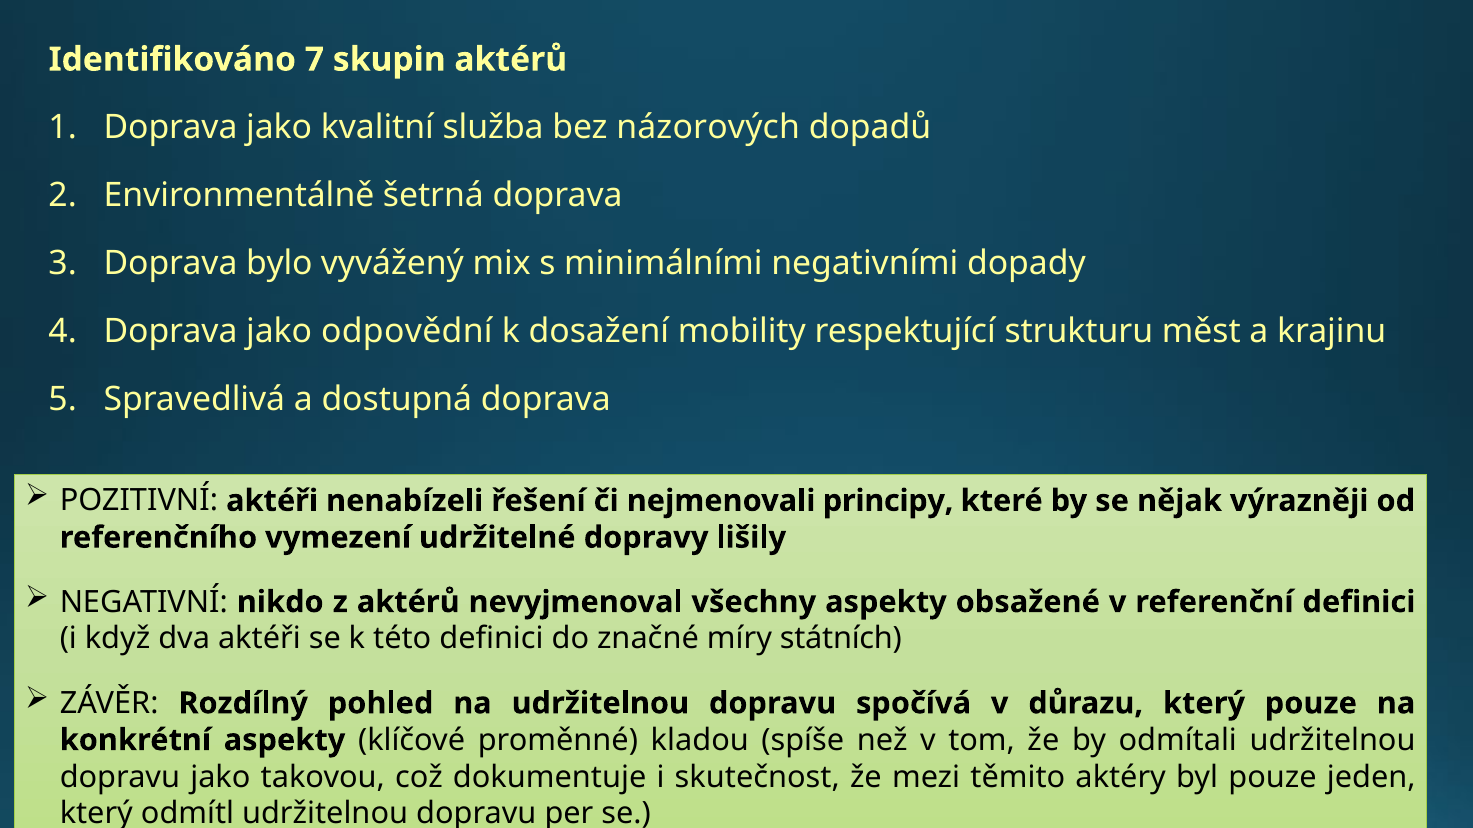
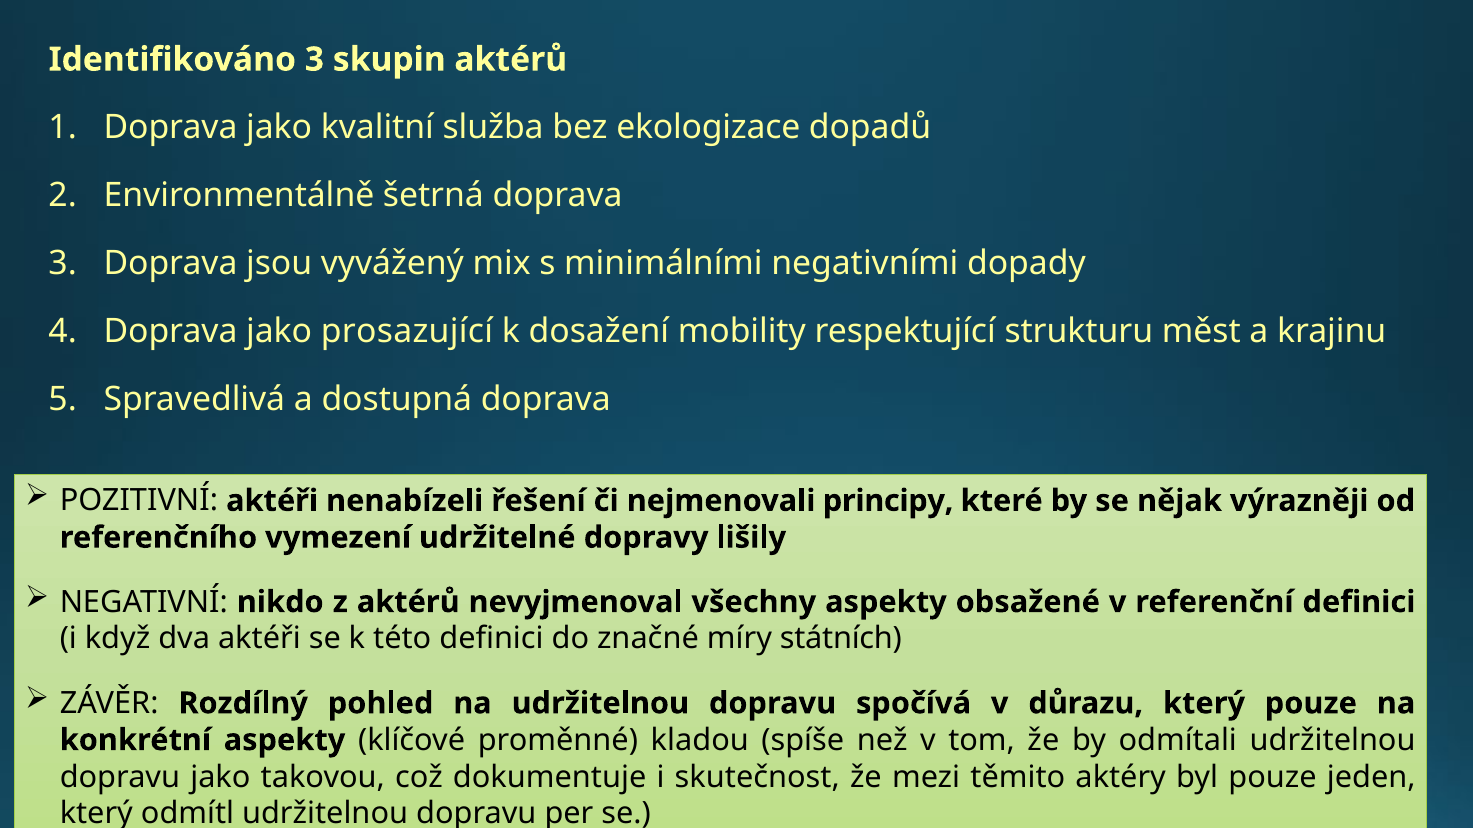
Identifikováno 7: 7 -> 3 (314, 60)
názorových: názorových -> ekologizace (708, 128)
bylo: bylo -> jsou (279, 264)
odpovědní: odpovědní -> prosazující (407, 332)
